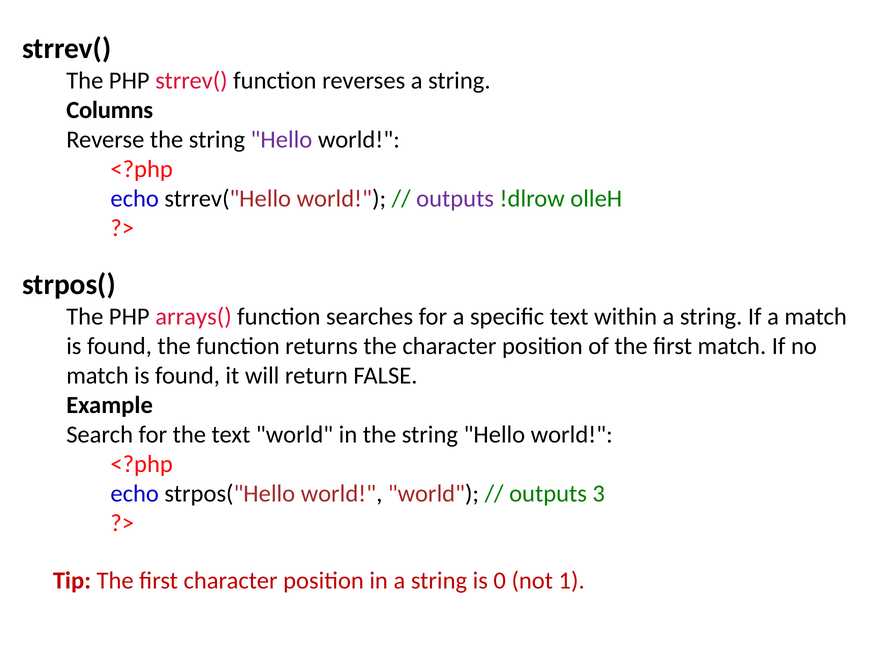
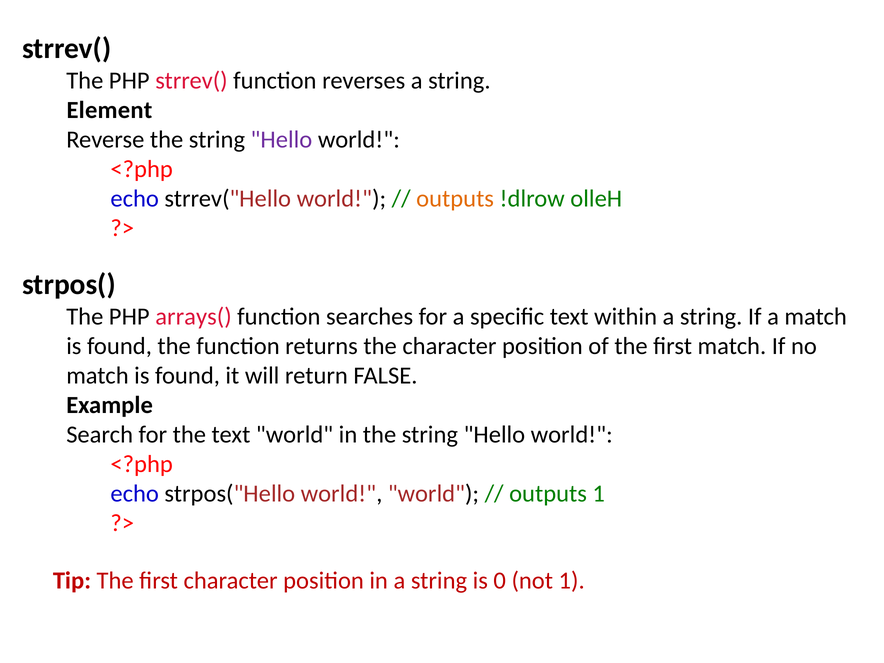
Columns: Columns -> Element (109, 110)
outputs colour: purple -> orange (455, 199)
outputs 3: 3 -> 1 (599, 493)
